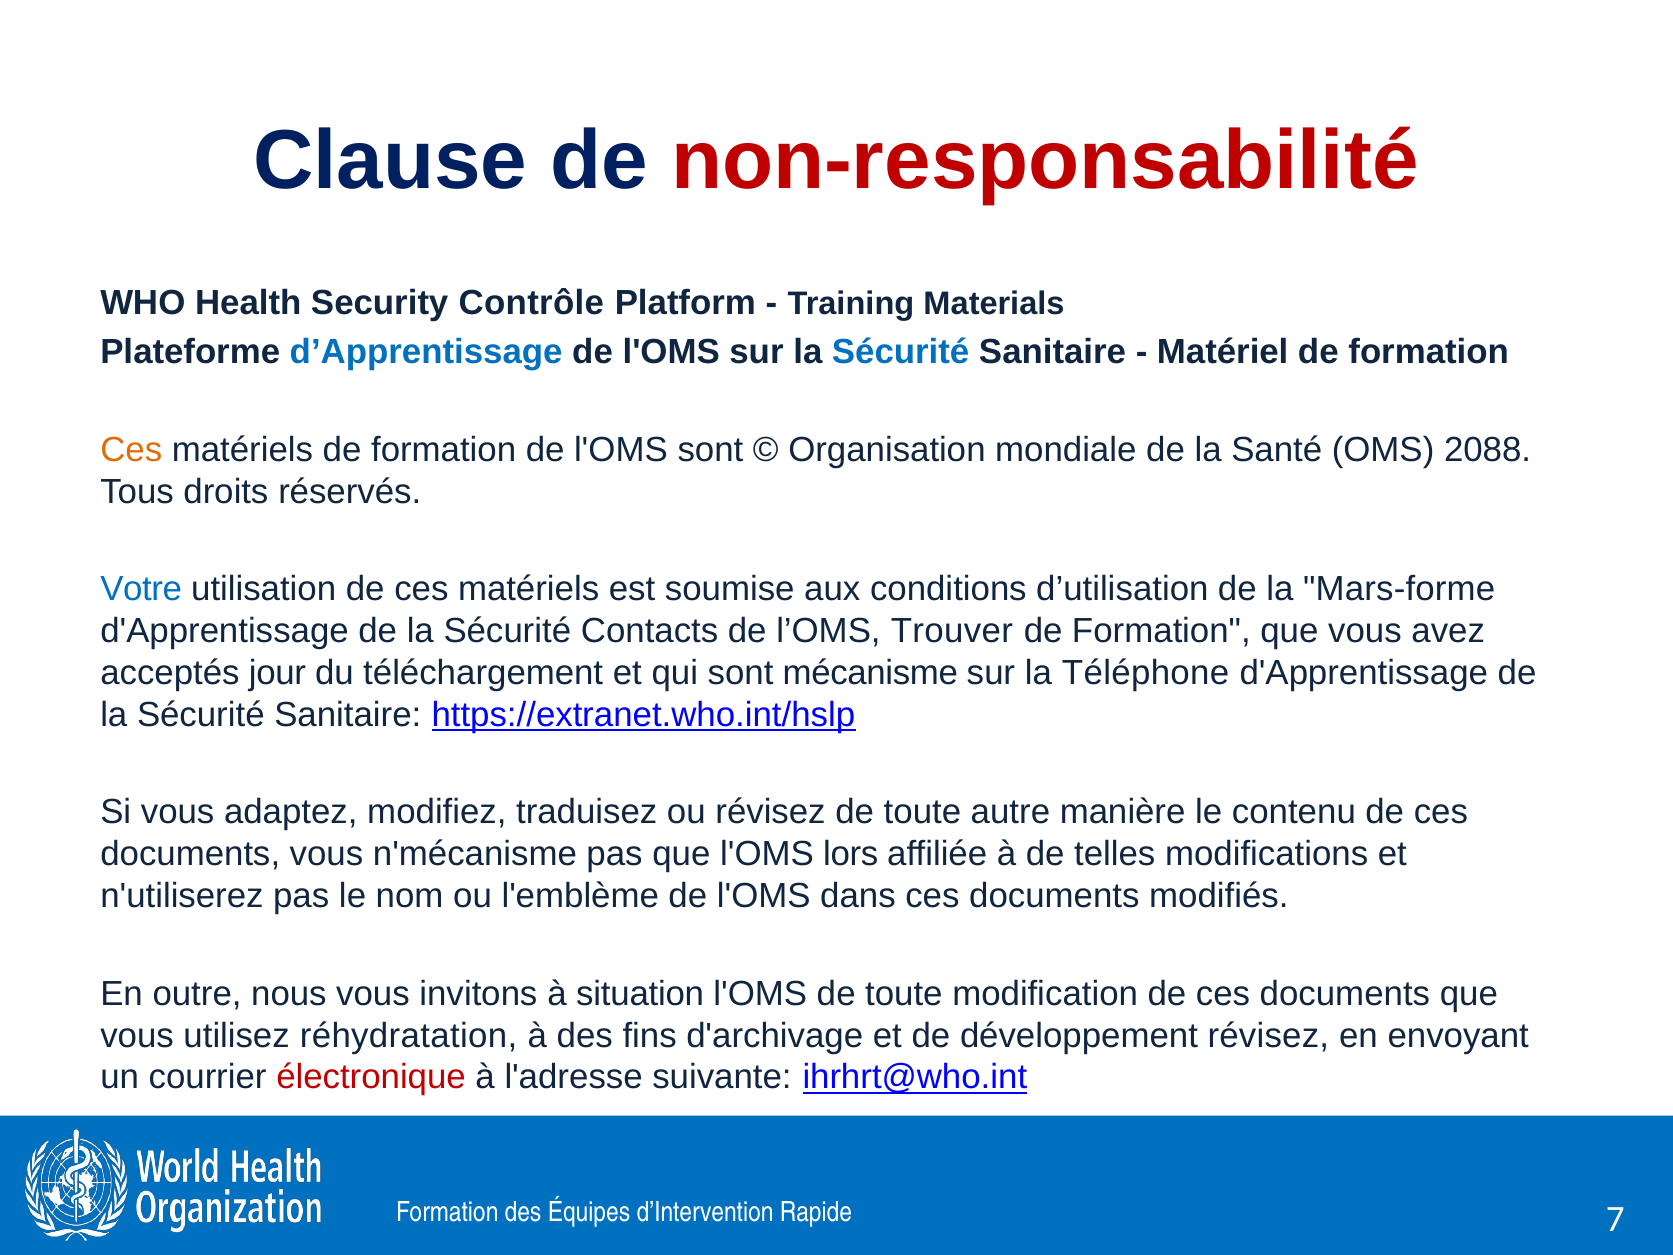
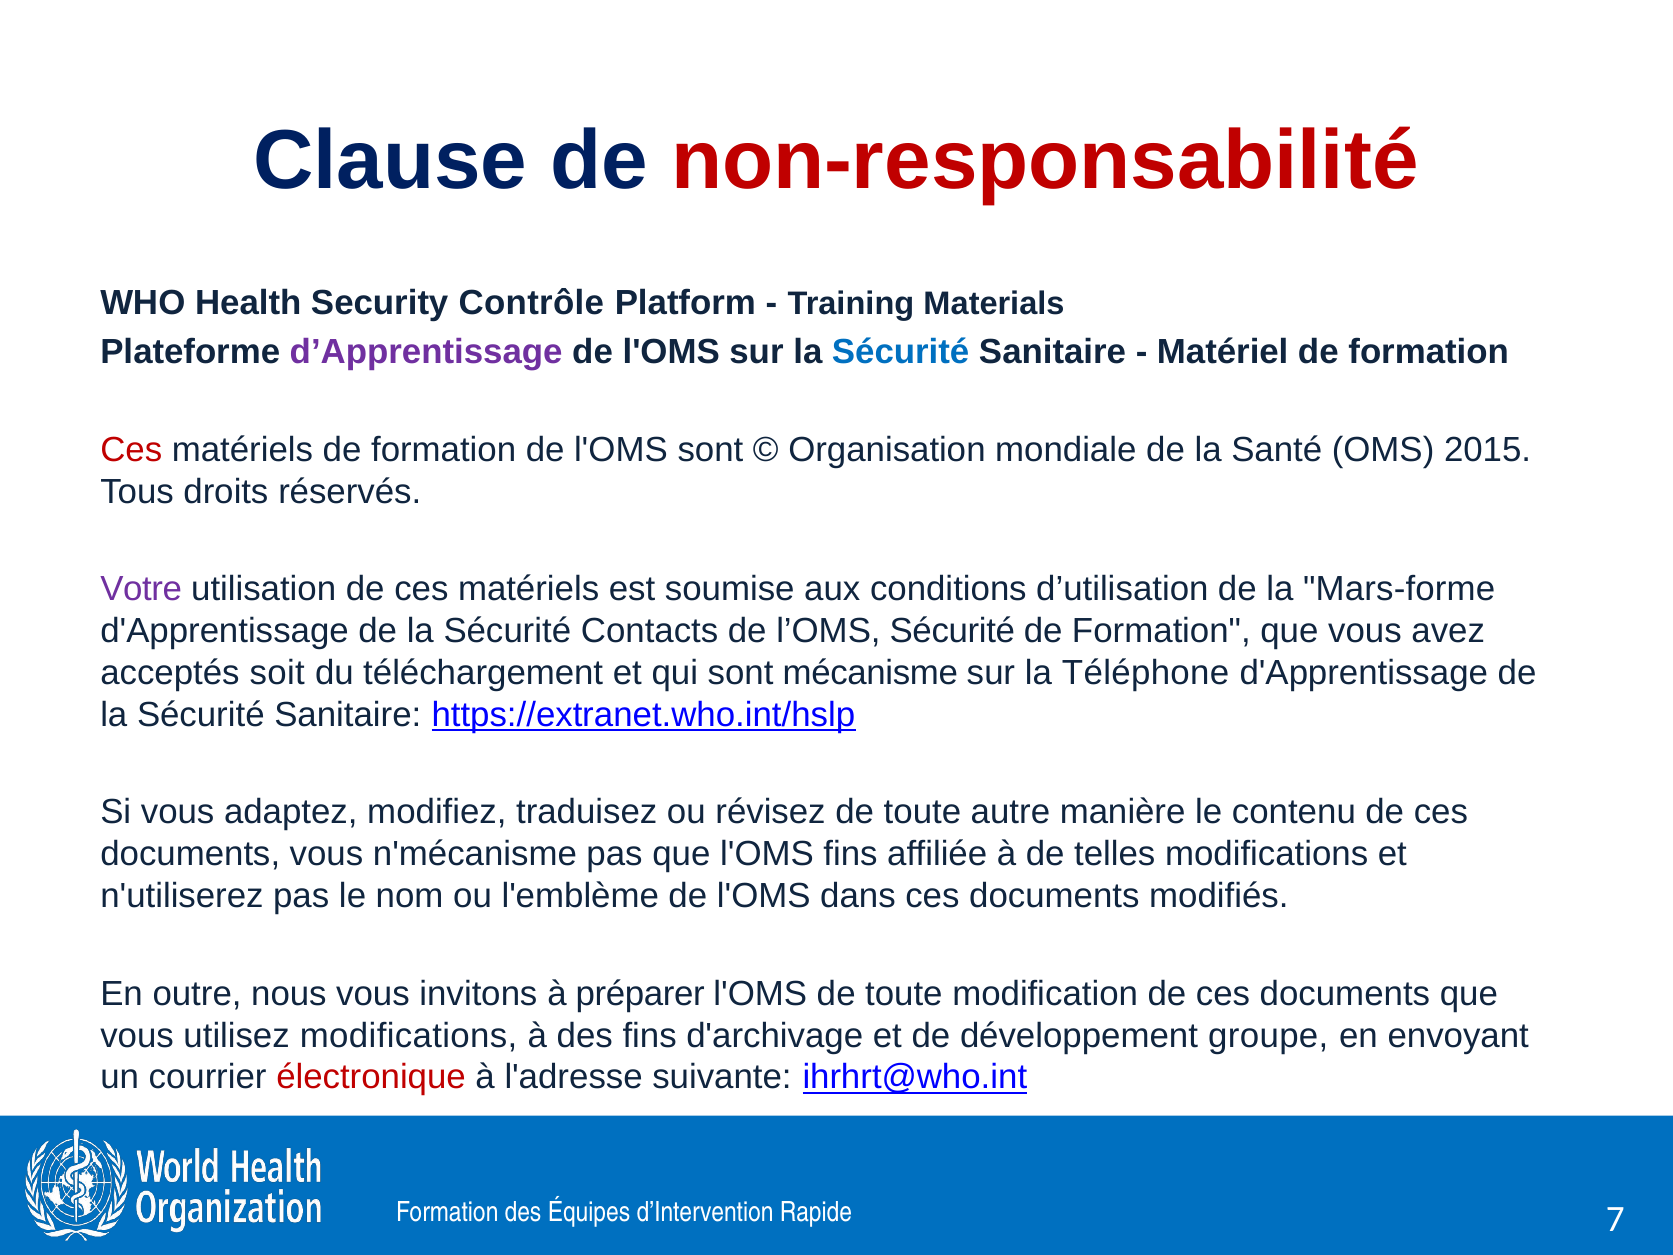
d’Apprentissage colour: blue -> purple (426, 352)
Ces colour: orange -> red (131, 450)
2088: 2088 -> 2015 (1488, 450)
Votre colour: blue -> purple (141, 589)
l’OMS Trouver: Trouver -> Sécurité (952, 631)
jour: jour -> soit (277, 673)
l'OMS lors: lors -> fins (851, 854)
situation: situation -> préparer (640, 993)
utilisez réhydratation: réhydratation -> modifications (409, 1035)
développement révisez: révisez -> groupe (1268, 1035)
